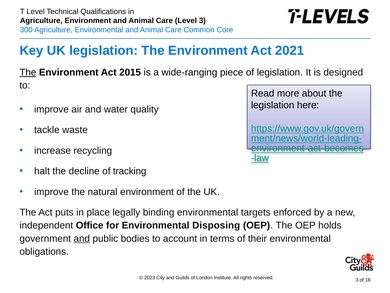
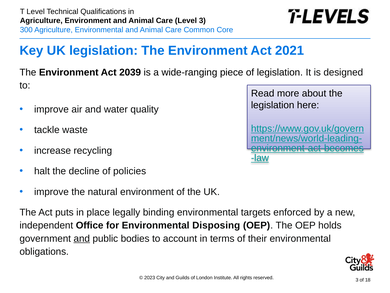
The underline: present -> none (28, 72)
2015: 2015 -> 2039 (130, 72)
tracking: tracking -> policies (130, 171)
